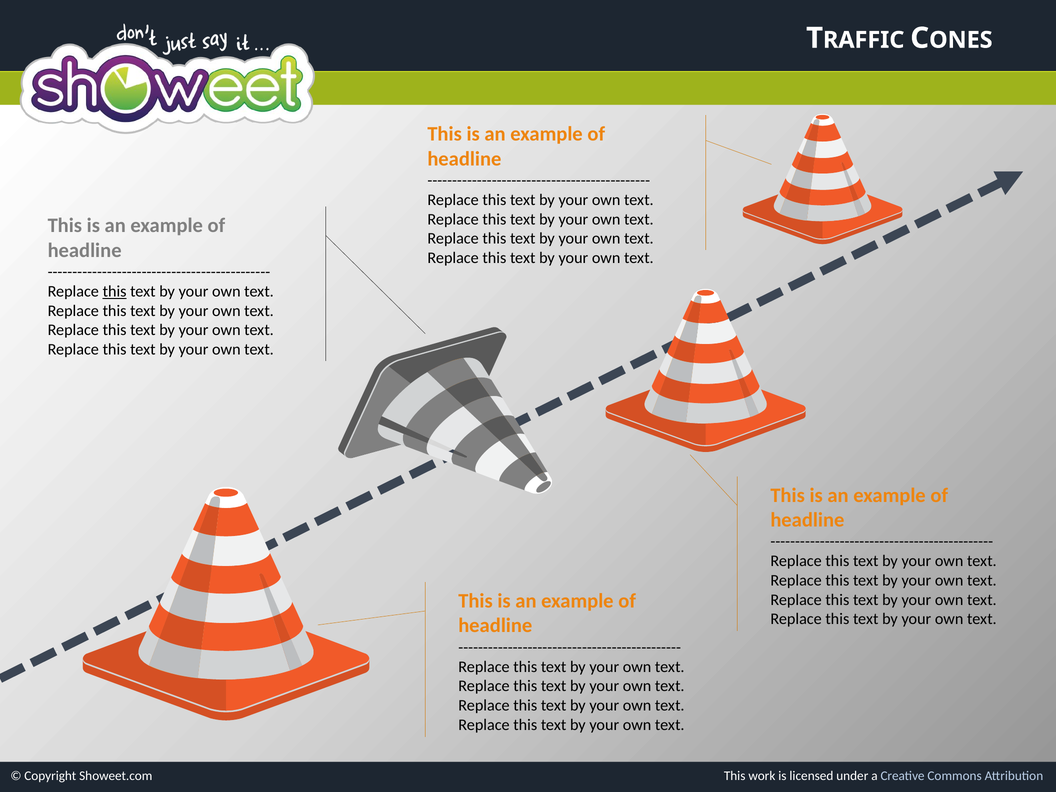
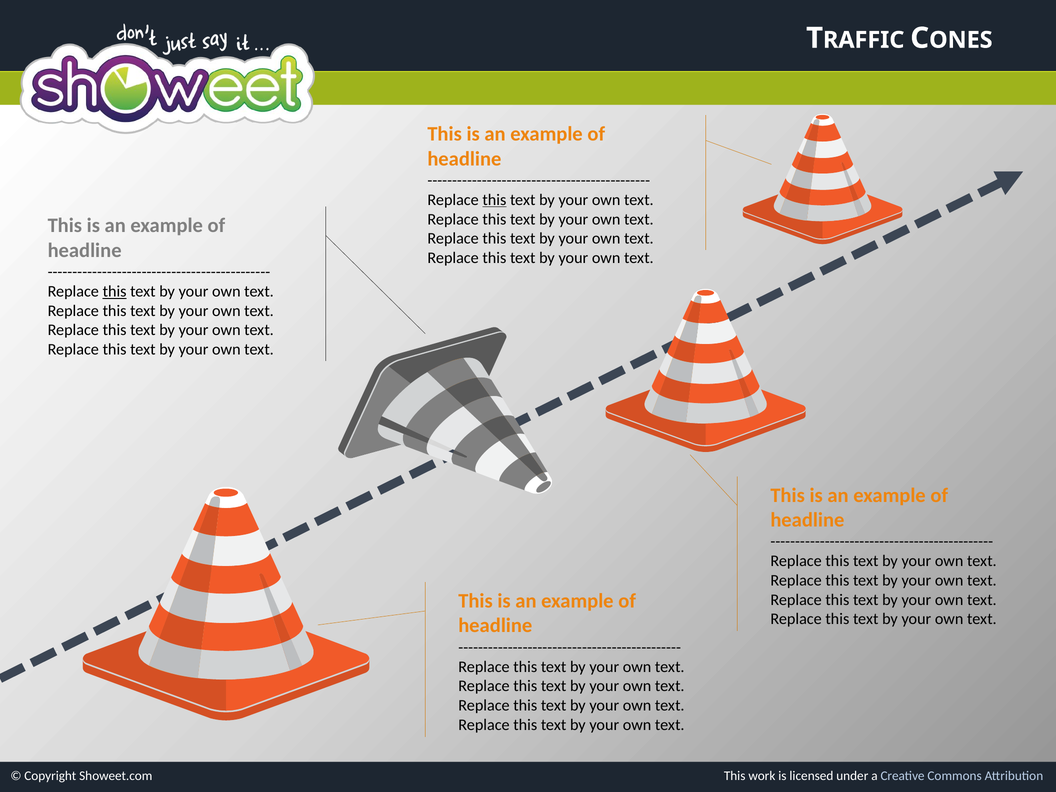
this underline: none -> present (494, 200)
